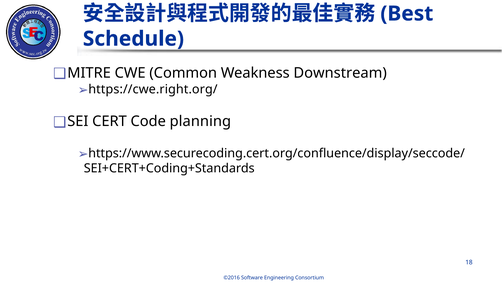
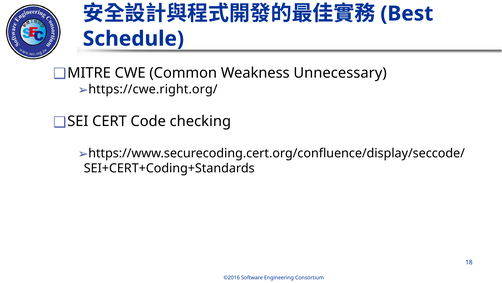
Downstream: Downstream -> Unnecessary (340, 73)
planning: planning -> checking (200, 121)
